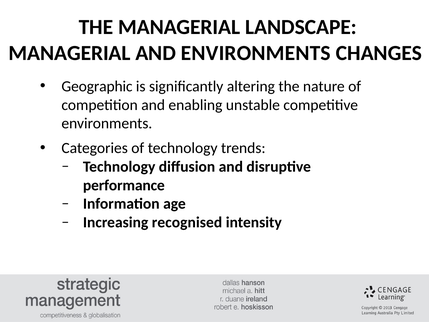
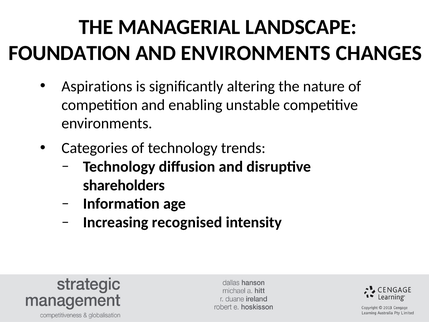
MANAGERIAL: MANAGERIAL -> FOUNDATION (70, 53)
Geographic: Geographic -> Aspirations (97, 86)
performance: performance -> shareholders (124, 185)
